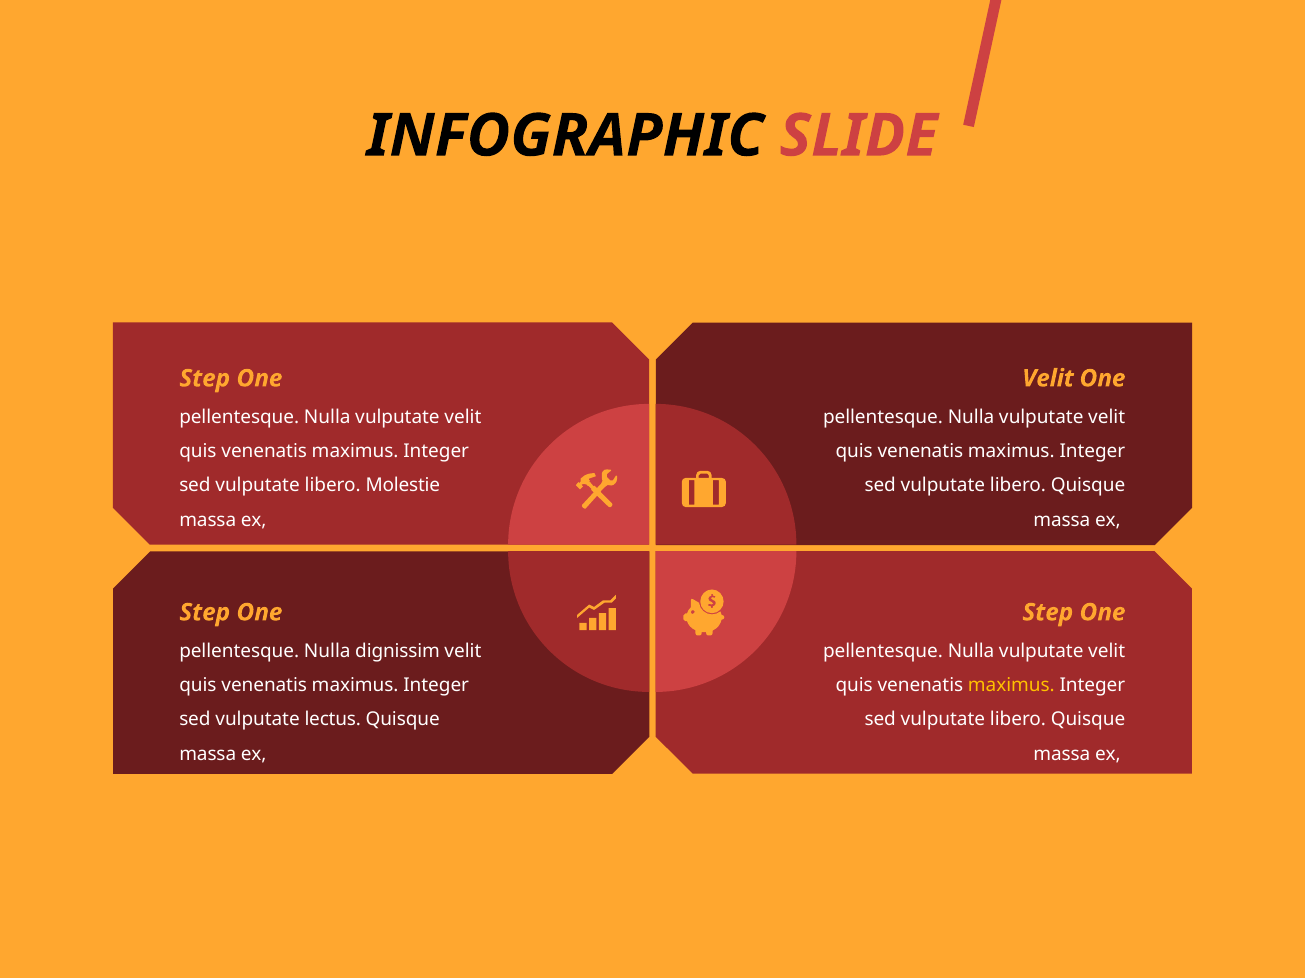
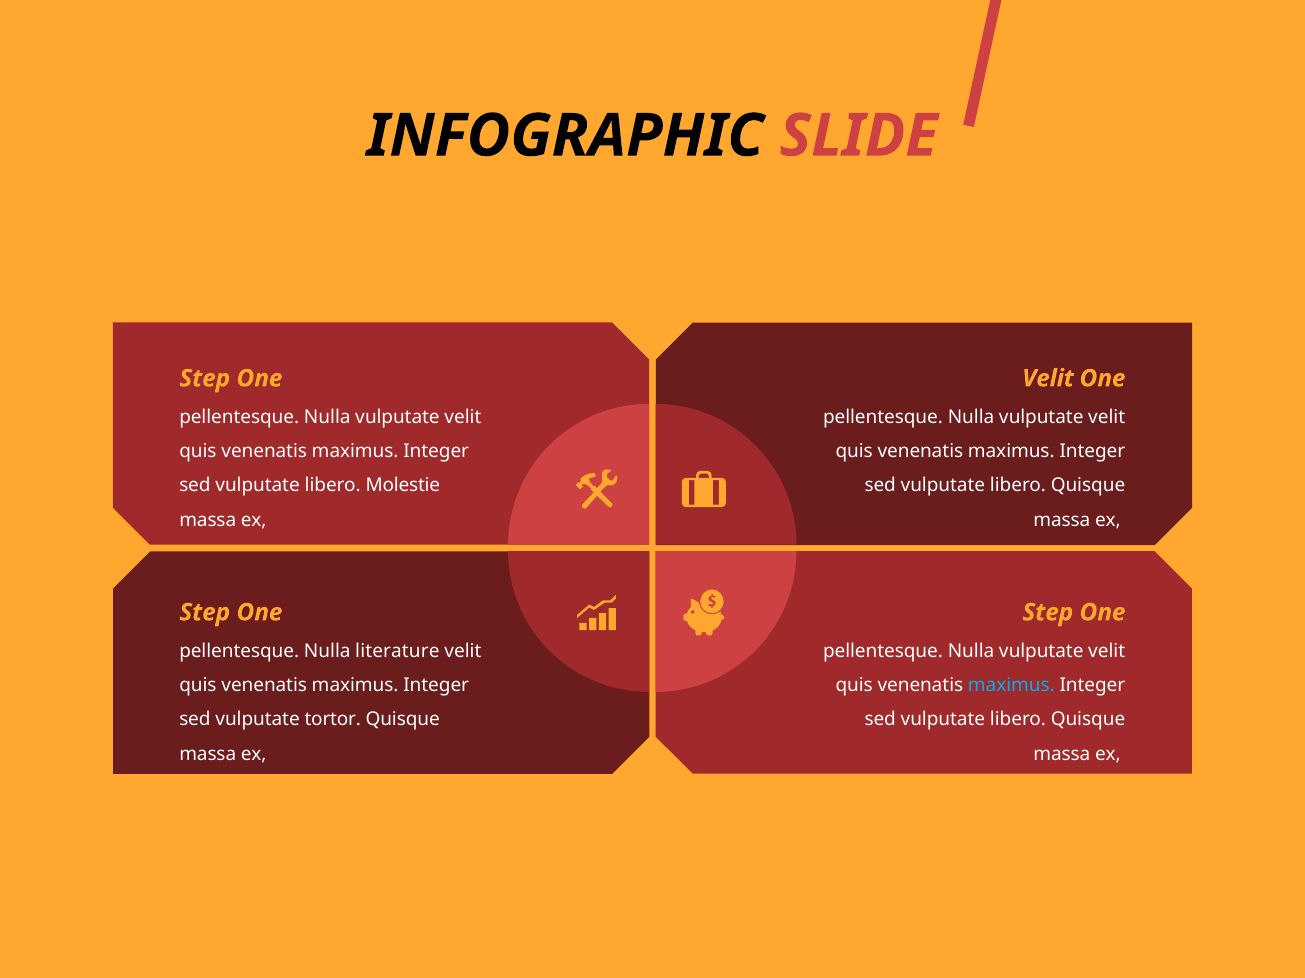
dignissim: dignissim -> literature (397, 652)
maximus colour: yellow -> light blue (1011, 686)
lectus: lectus -> tortor (333, 720)
